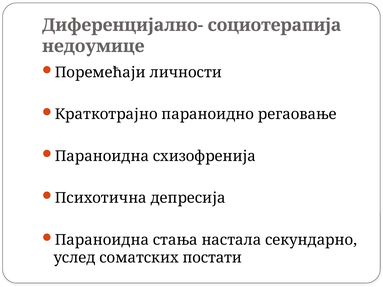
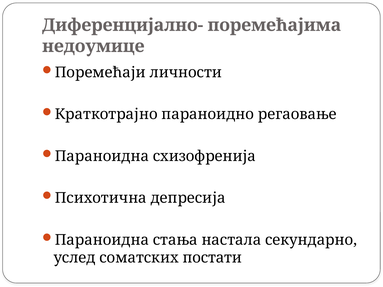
социотерапија: социотерапија -> поремећајимa (274, 25)
